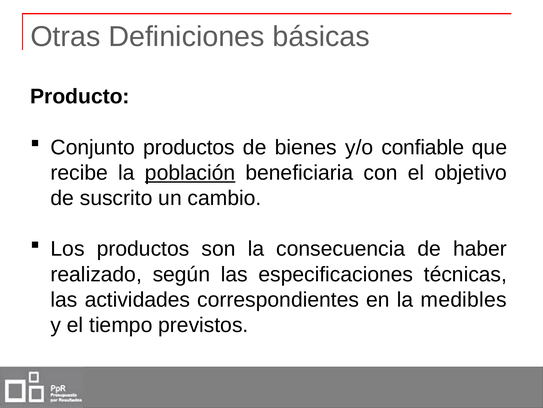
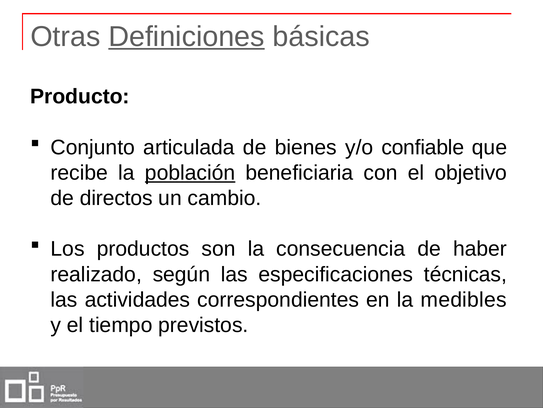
Definiciones underline: none -> present (186, 36)
Conjunto productos: productos -> articulada (189, 147)
suscrito: suscrito -> directos (116, 198)
